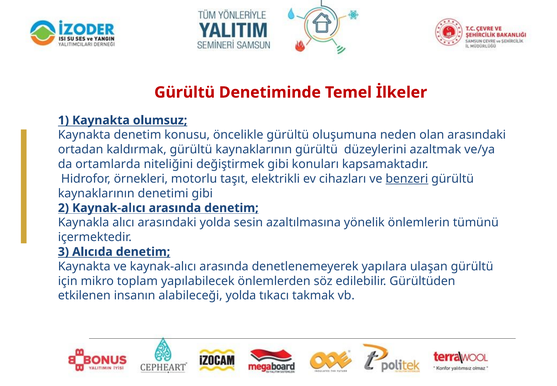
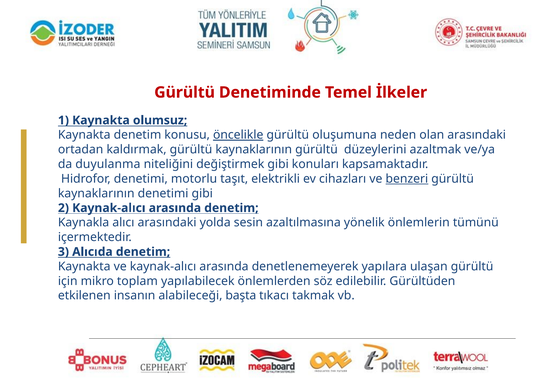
öncelikle underline: none -> present (238, 135)
ortamlarda: ortamlarda -> duyulanma (108, 164)
Hidrofor örnekleri: örnekleri -> denetimi (141, 179)
alabileceği yolda: yolda -> başta (241, 295)
